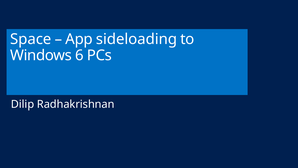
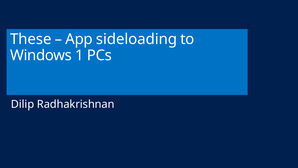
Space: Space -> These (31, 39)
6: 6 -> 1 (79, 55)
